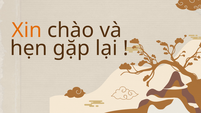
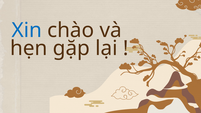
Xin colour: orange -> blue (27, 30)
